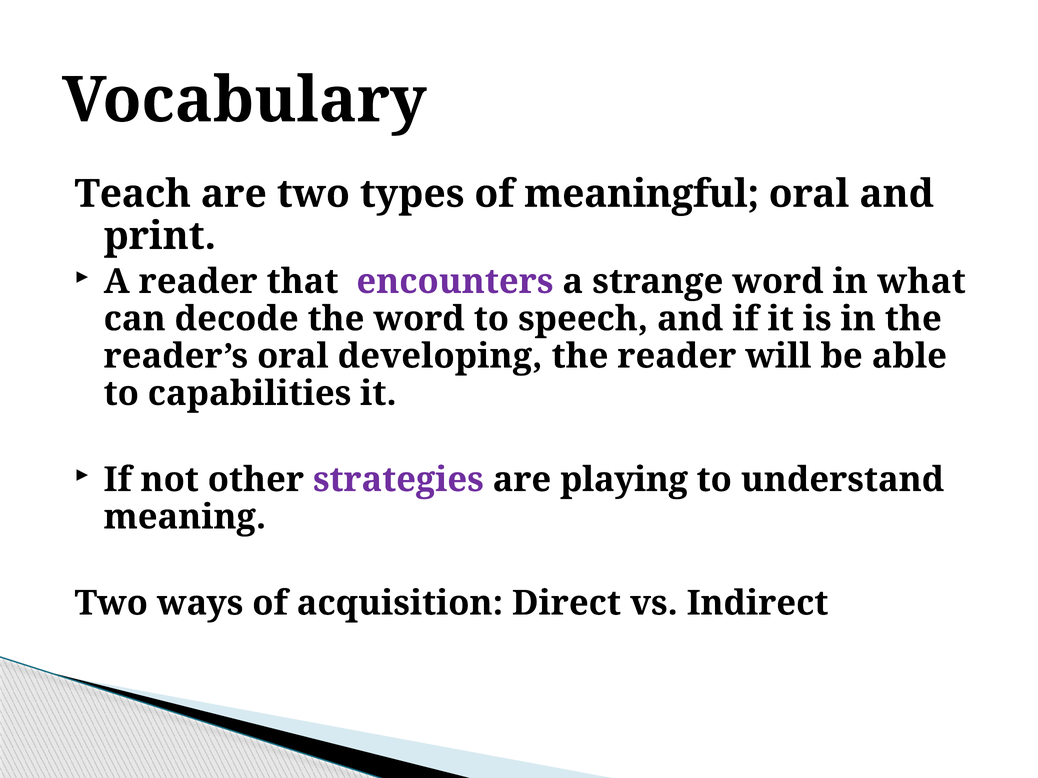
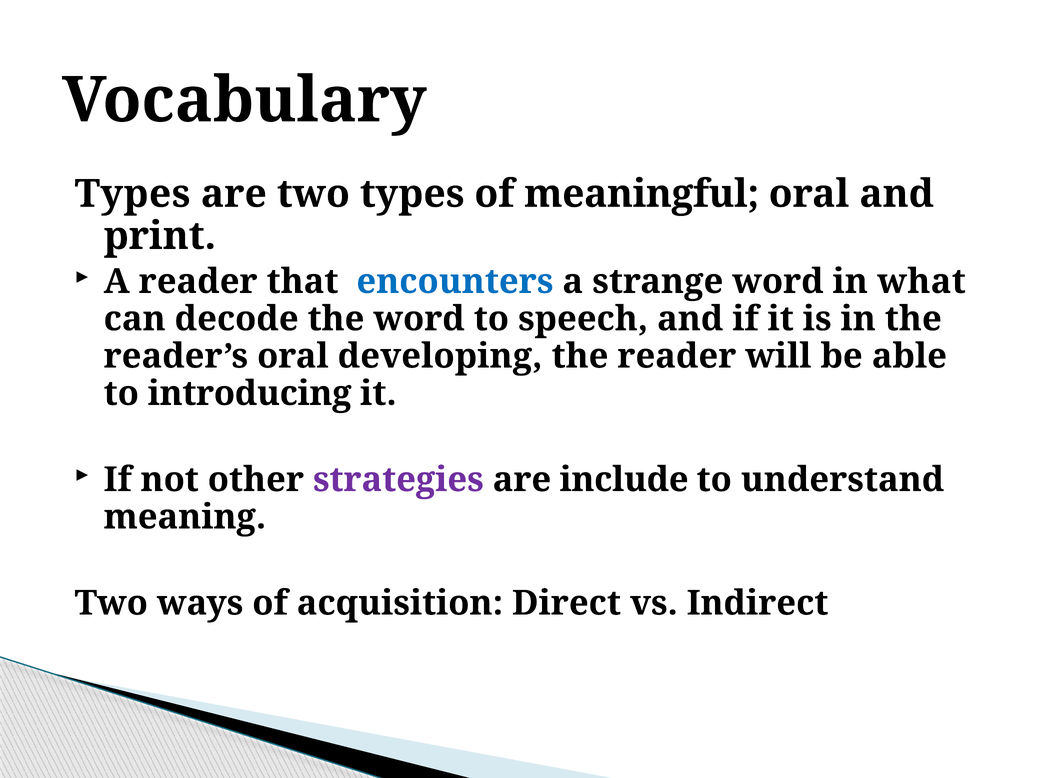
Teach: Teach -> Types (132, 194)
encounters colour: purple -> blue (455, 282)
capabilities: capabilities -> introducing (250, 394)
playing: playing -> include (624, 480)
